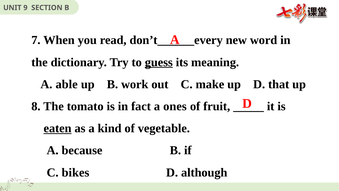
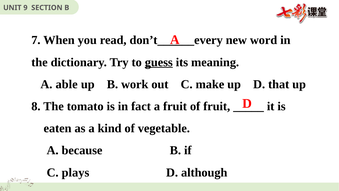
a ones: ones -> fruit (175, 106)
eaten underline: present -> none (58, 128)
bikes: bikes -> plays (75, 172)
